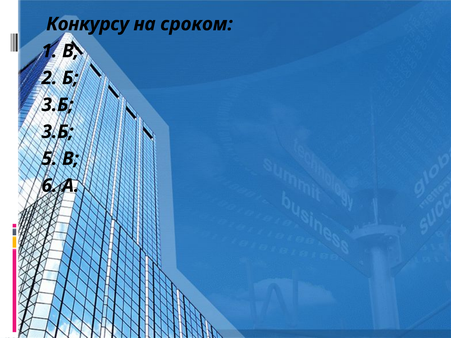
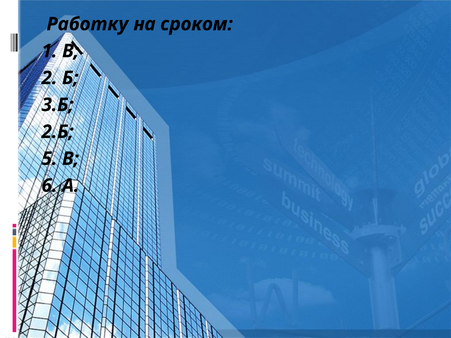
Конкурсу: Конкурсу -> Работку (87, 24)
3.Б: 3.Б -> 2.Б (58, 132)
